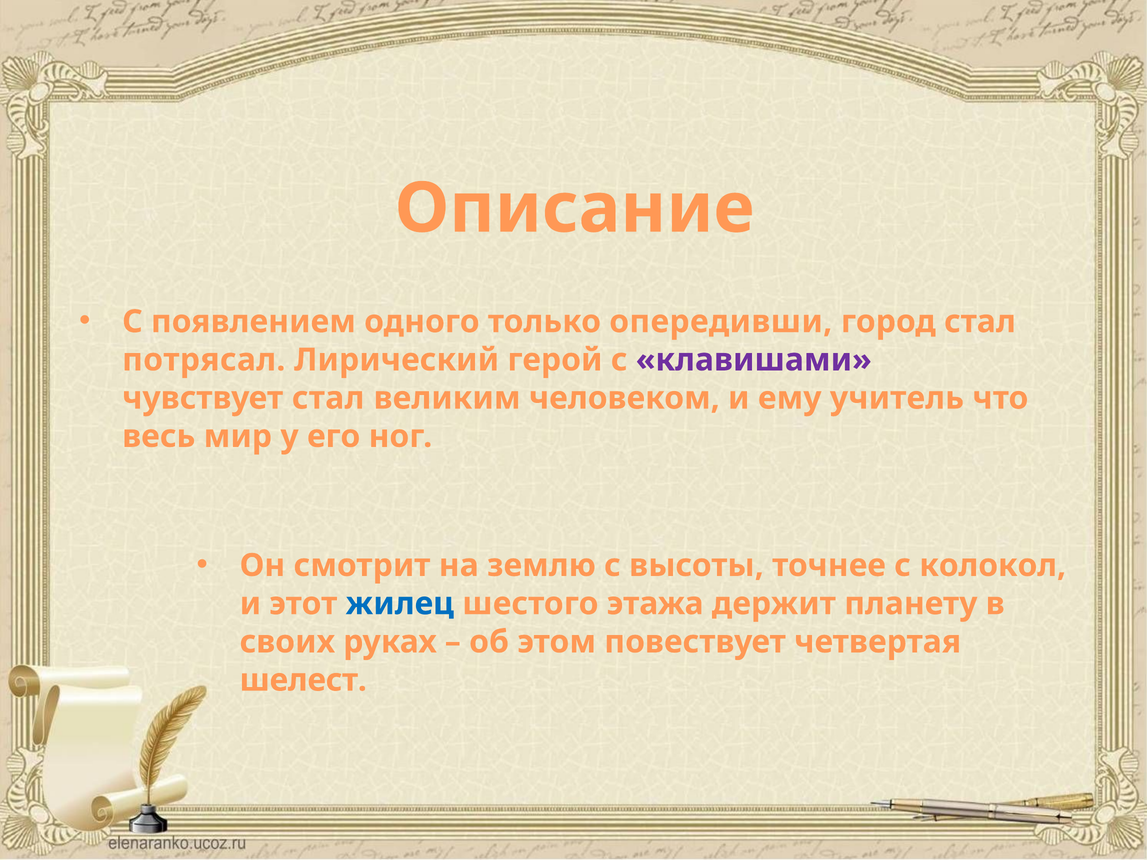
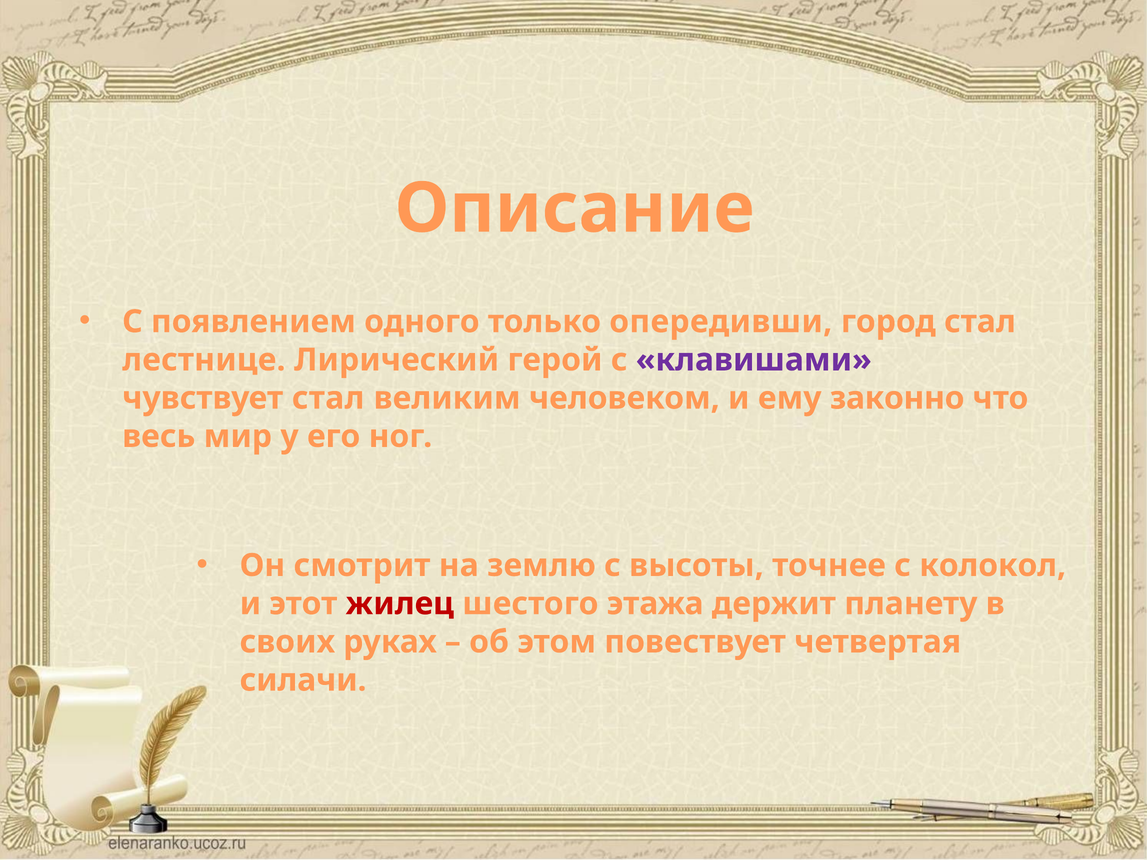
потрясал: потрясал -> лестнице (204, 360)
учитель: учитель -> законно (897, 398)
жилец colour: blue -> red (400, 604)
шелест: шелест -> силачи (303, 680)
